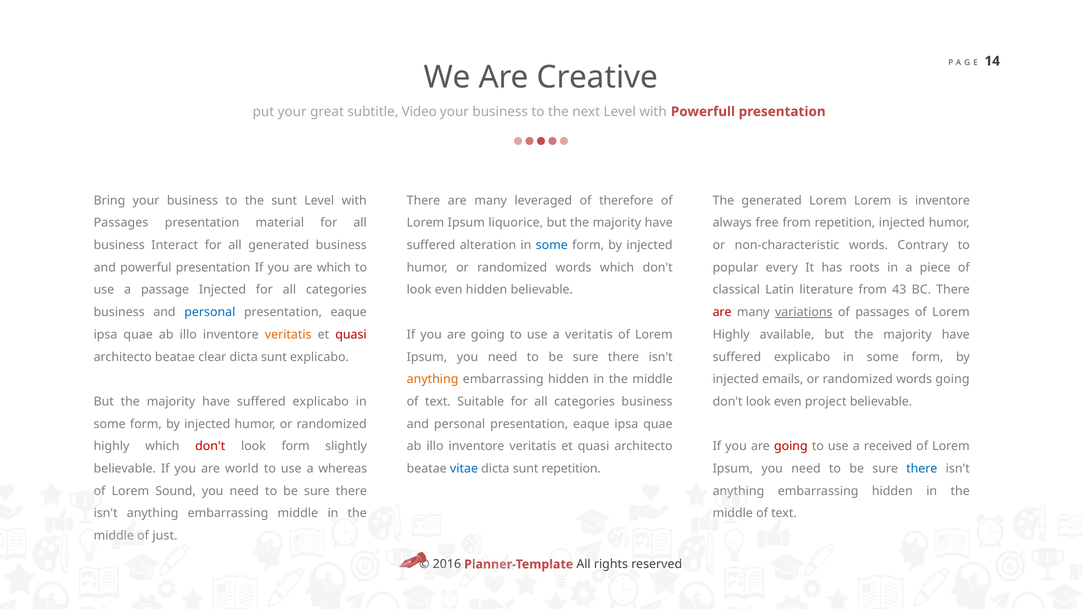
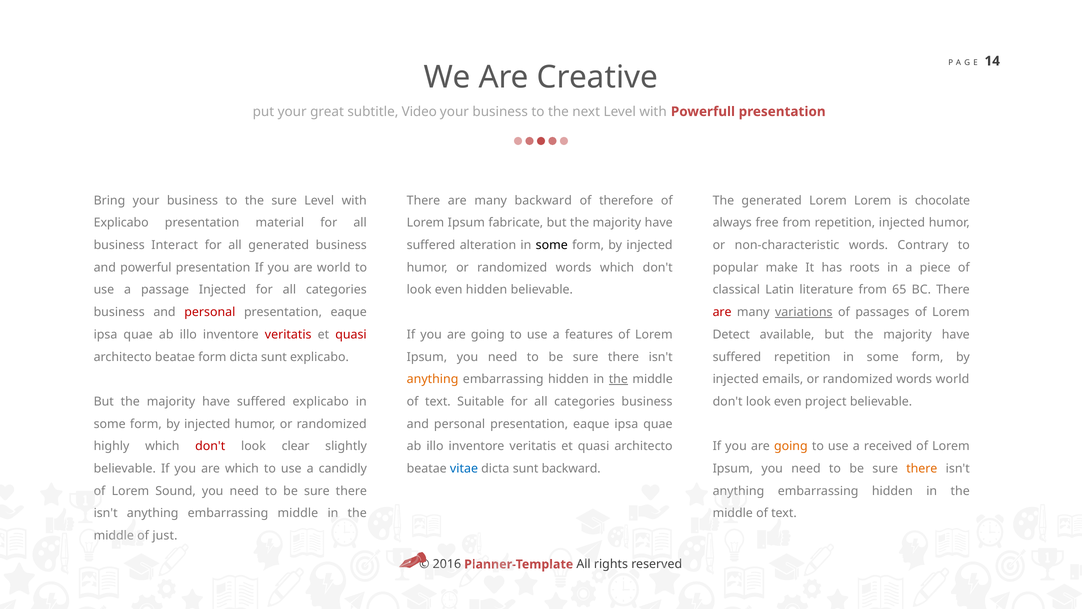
the sunt: sunt -> sure (284, 200)
many leveraged: leveraged -> backward (543, 200)
is inventore: inventore -> chocolate (943, 200)
Passages: Passages -> Explicabo (121, 223)
liquorice: liquorice -> fabricate (516, 223)
some colour: blue -> black (552, 245)
are which: which -> world (334, 267)
every: every -> make (782, 267)
43: 43 -> 65 (899, 290)
personal colour: blue -> red (210, 312)
veritatis colour: orange -> red (288, 334)
a veritatis: veritatis -> features (589, 334)
Highly: Highly -> Detect (731, 334)
beatae clear: clear -> form (212, 357)
explicabo: explicabo -> repetition (802, 357)
the underline: none -> present (618, 379)
words going: going -> world (953, 379)
look form: form -> clear (296, 446)
going colour: red -> orange (791, 446)
are world: world -> which (242, 468)
whereas: whereas -> candidly (343, 468)
sunt repetition: repetition -> backward (571, 468)
there colour: blue -> orange (922, 468)
